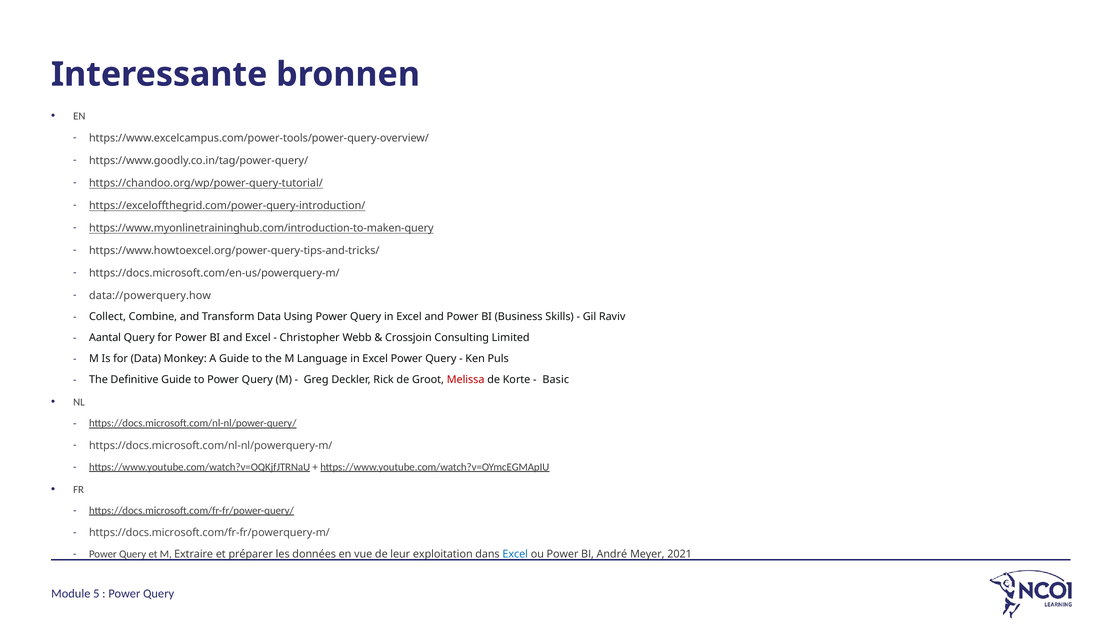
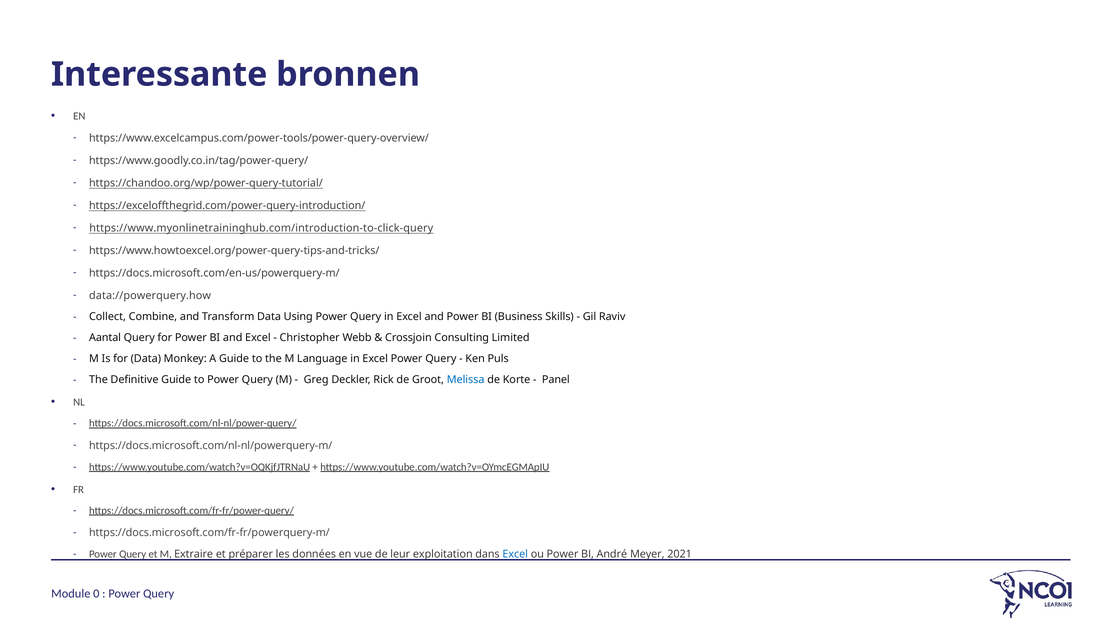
https://www.myonlinetraininghub.com/introduction-to-maken-query: https://www.myonlinetraininghub.com/introduction-to-maken-query -> https://www.myonlinetraininghub.com/introduction-to-click-query (261, 228)
Melissa colour: red -> blue (466, 380)
Basic: Basic -> Panel (556, 380)
5: 5 -> 0 (96, 593)
